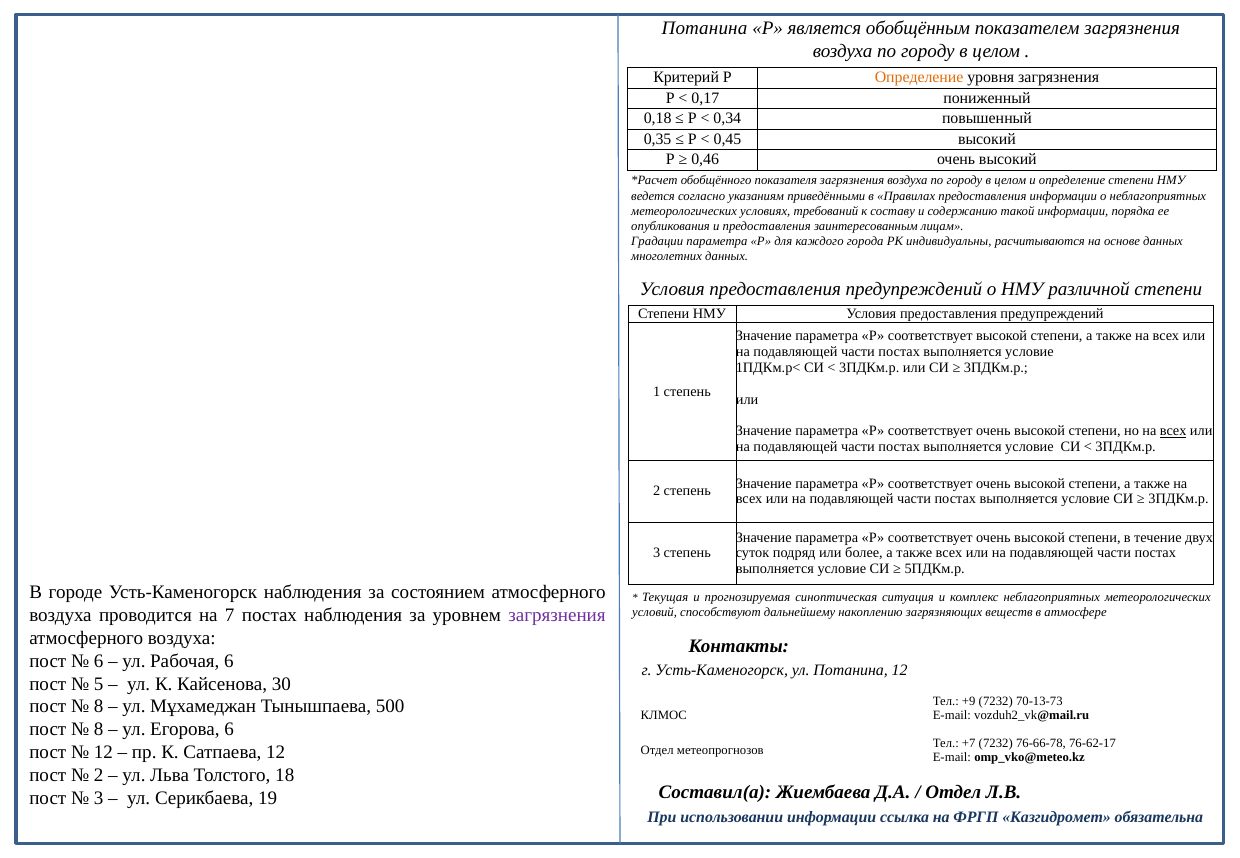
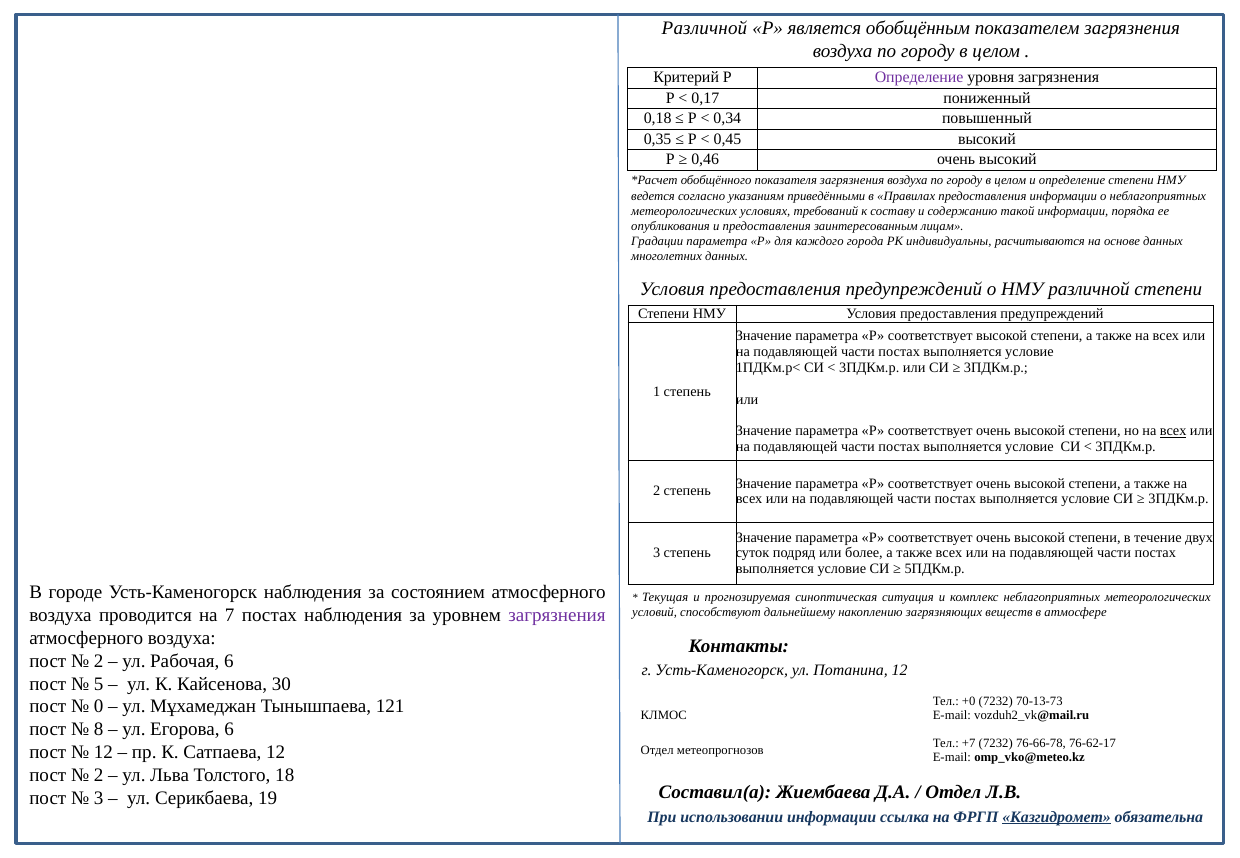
Потанина: Потанина -> Различной (704, 28)
Определение colour: orange -> purple (919, 78)
6: 6 -> 2 (99, 661)
+9: +9 -> +0 (969, 702)
8: 8 -> 0 (99, 707)
500: 500 -> 121 (390, 707)
Казгидромет underline: none -> present (1057, 817)
